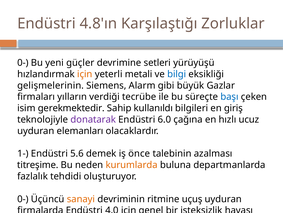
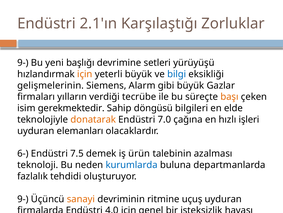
4.8'ın: 4.8'ın -> 2.1'ın (98, 23)
0-: 0- -> 9- (23, 63)
güçler: güçler -> başlığı (80, 63)
yeterli metali: metali -> büyük (139, 74)
başı colour: blue -> orange (229, 97)
kullanıldı: kullanıldı -> döngüsü (153, 108)
giriş: giriş -> elde (233, 108)
donatarak colour: purple -> orange (93, 119)
6.0: 6.0 -> 7.0 (164, 119)
ucuz: ucuz -> işleri (249, 119)
1-: 1- -> 6- (23, 153)
5.6: 5.6 -> 7.5 (77, 153)
önce: önce -> ürün (139, 153)
titreşime: titreşime -> teknoloji (38, 164)
kurumlarda colour: orange -> blue (132, 164)
0-: 0- -> 9- (23, 198)
